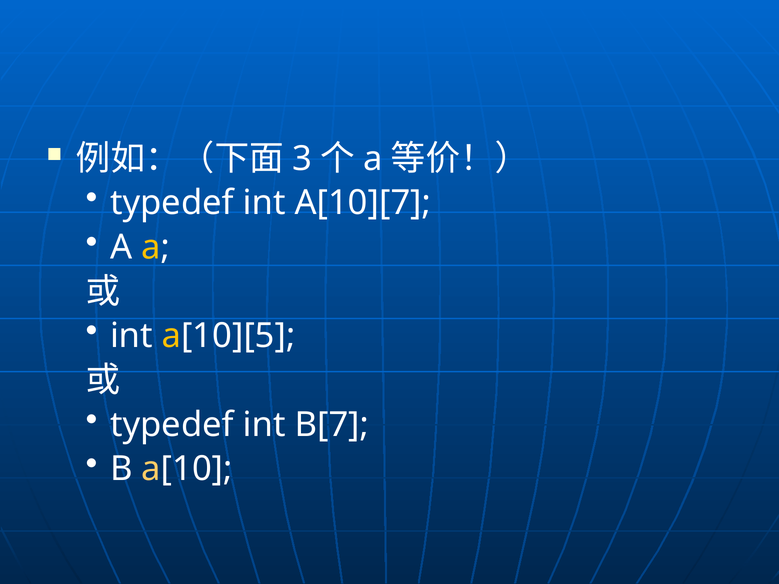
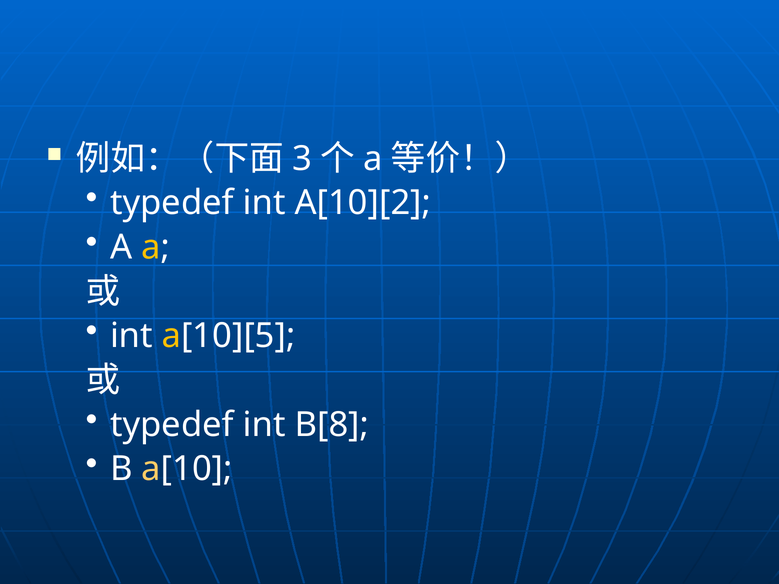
A[10][7: A[10][7 -> A[10][2 (363, 203)
B[7: B[7 -> B[8 (332, 425)
